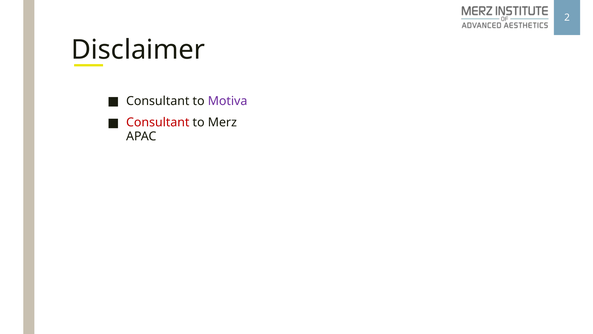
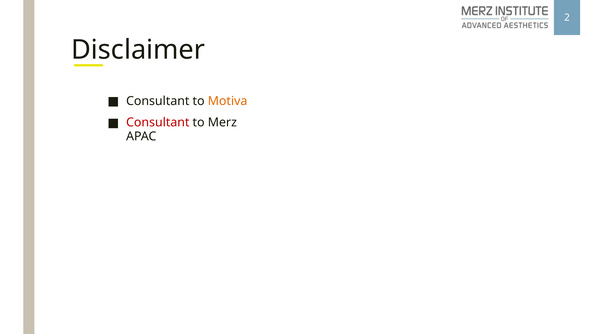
Motiva colour: purple -> orange (228, 101)
